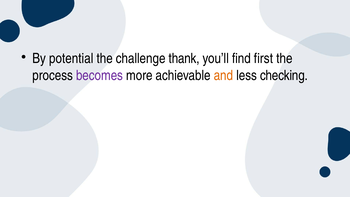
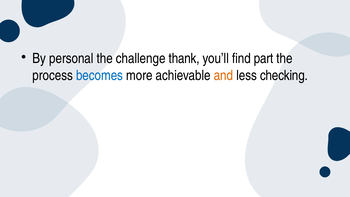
potential: potential -> personal (71, 59)
first: first -> part (264, 59)
becomes colour: purple -> blue (100, 75)
